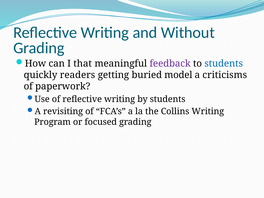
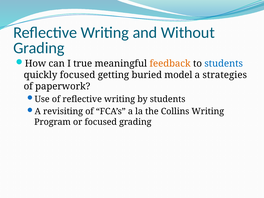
that: that -> true (83, 64)
feedback colour: purple -> orange (170, 64)
quickly readers: readers -> focused (78, 75)
criticisms: criticisms -> strategies (225, 75)
